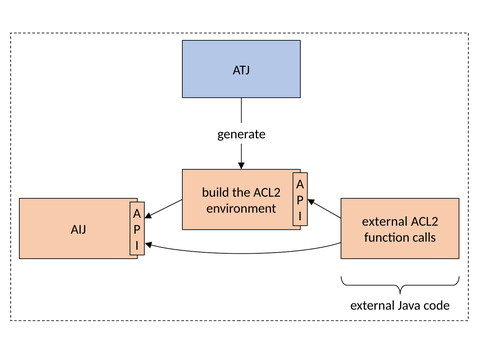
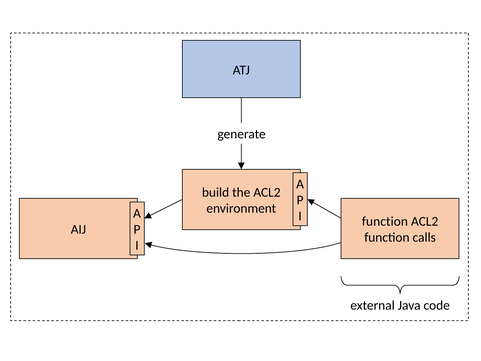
external: external -> function (385, 221)
